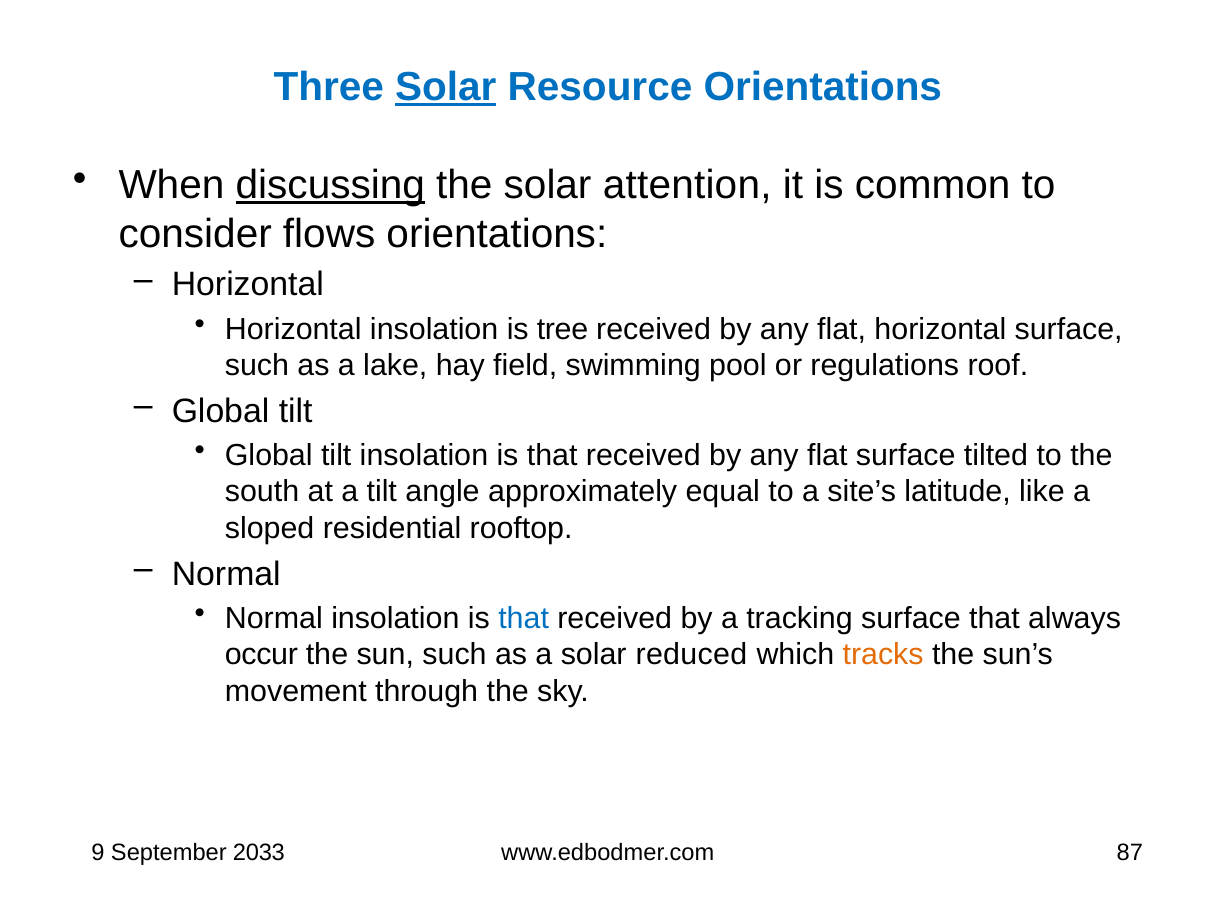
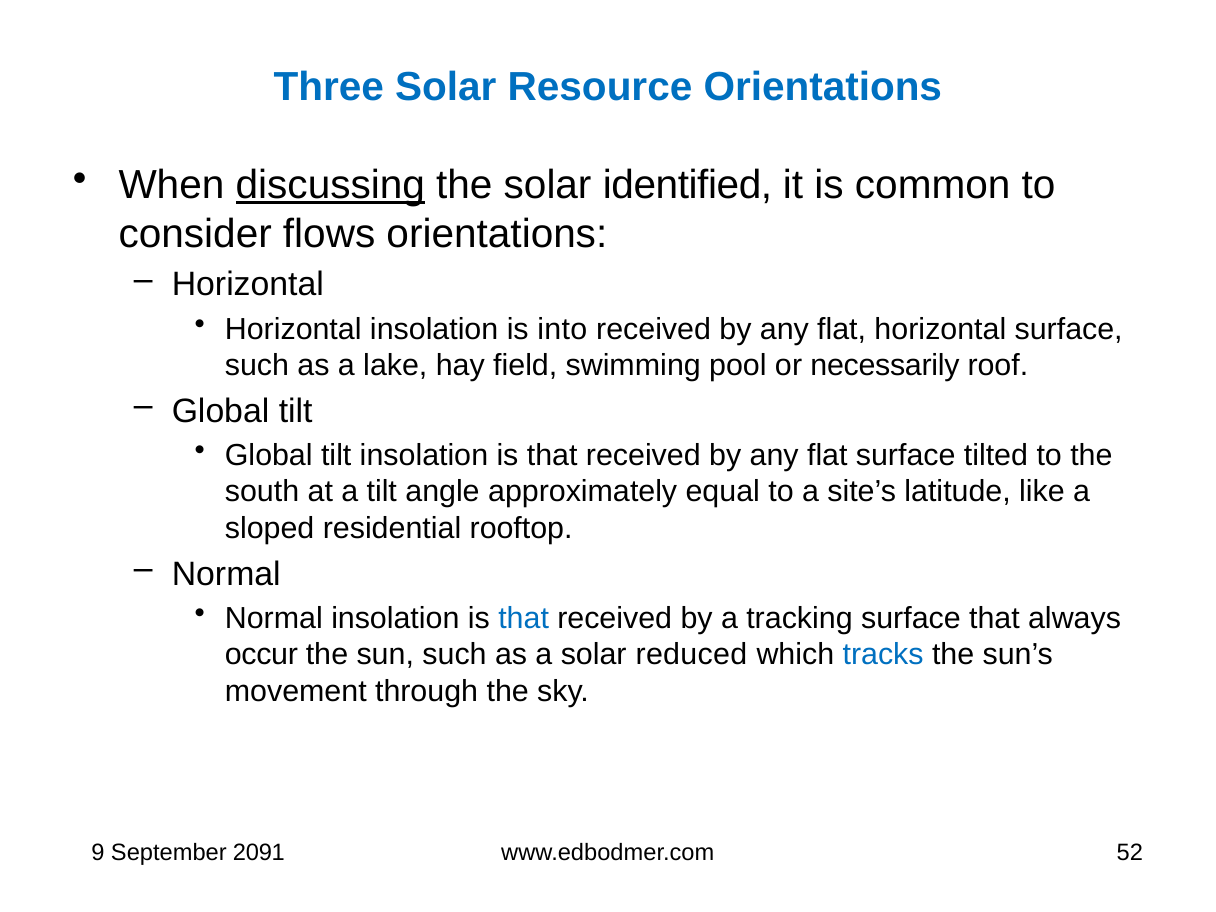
Solar underline: present -> none (446, 87)
attention: attention -> identified (687, 185)
tree: tree -> into (562, 329)
regulations: regulations -> necessarily (885, 366)
tracks colour: orange -> blue (883, 655)
2033: 2033 -> 2091 (259, 852)
87: 87 -> 52 (1130, 852)
